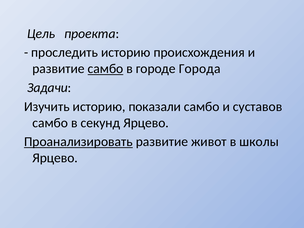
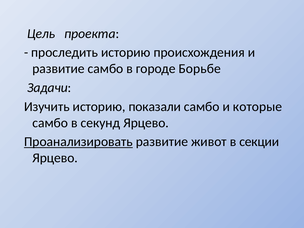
самбо underline: present -> none (106, 69)
Города: Города -> Борьбе (200, 69)
суставов: суставов -> которые (258, 107)
школы: школы -> секции (259, 142)
